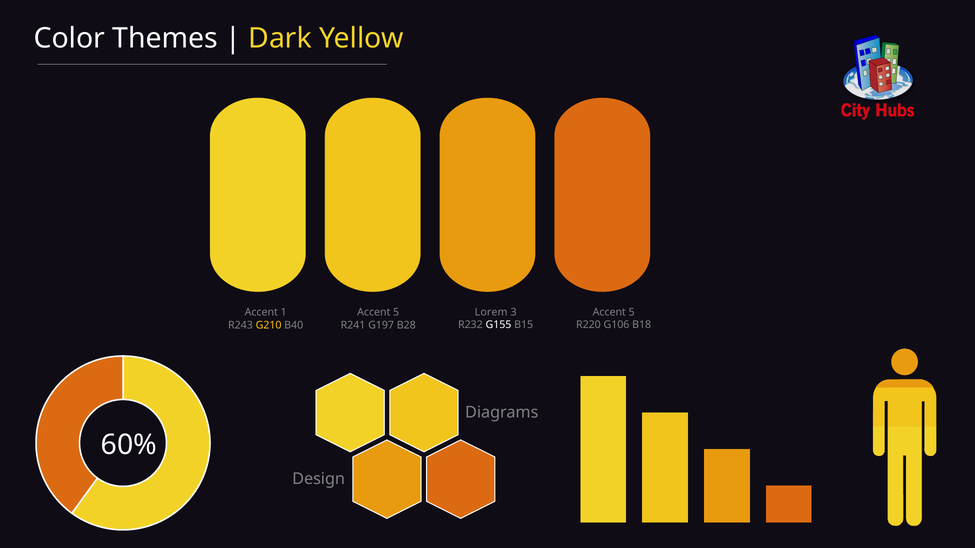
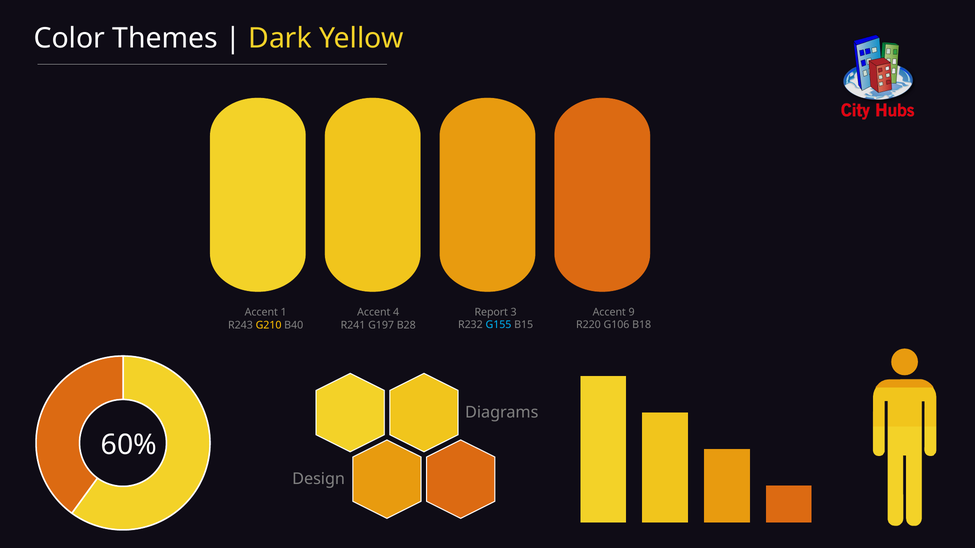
Lorem: Lorem -> Report (491, 312)
5: 5 -> 9 (632, 312)
5: 5 -> 4 (396, 312)
G155 colour: white -> light blue (499, 325)
